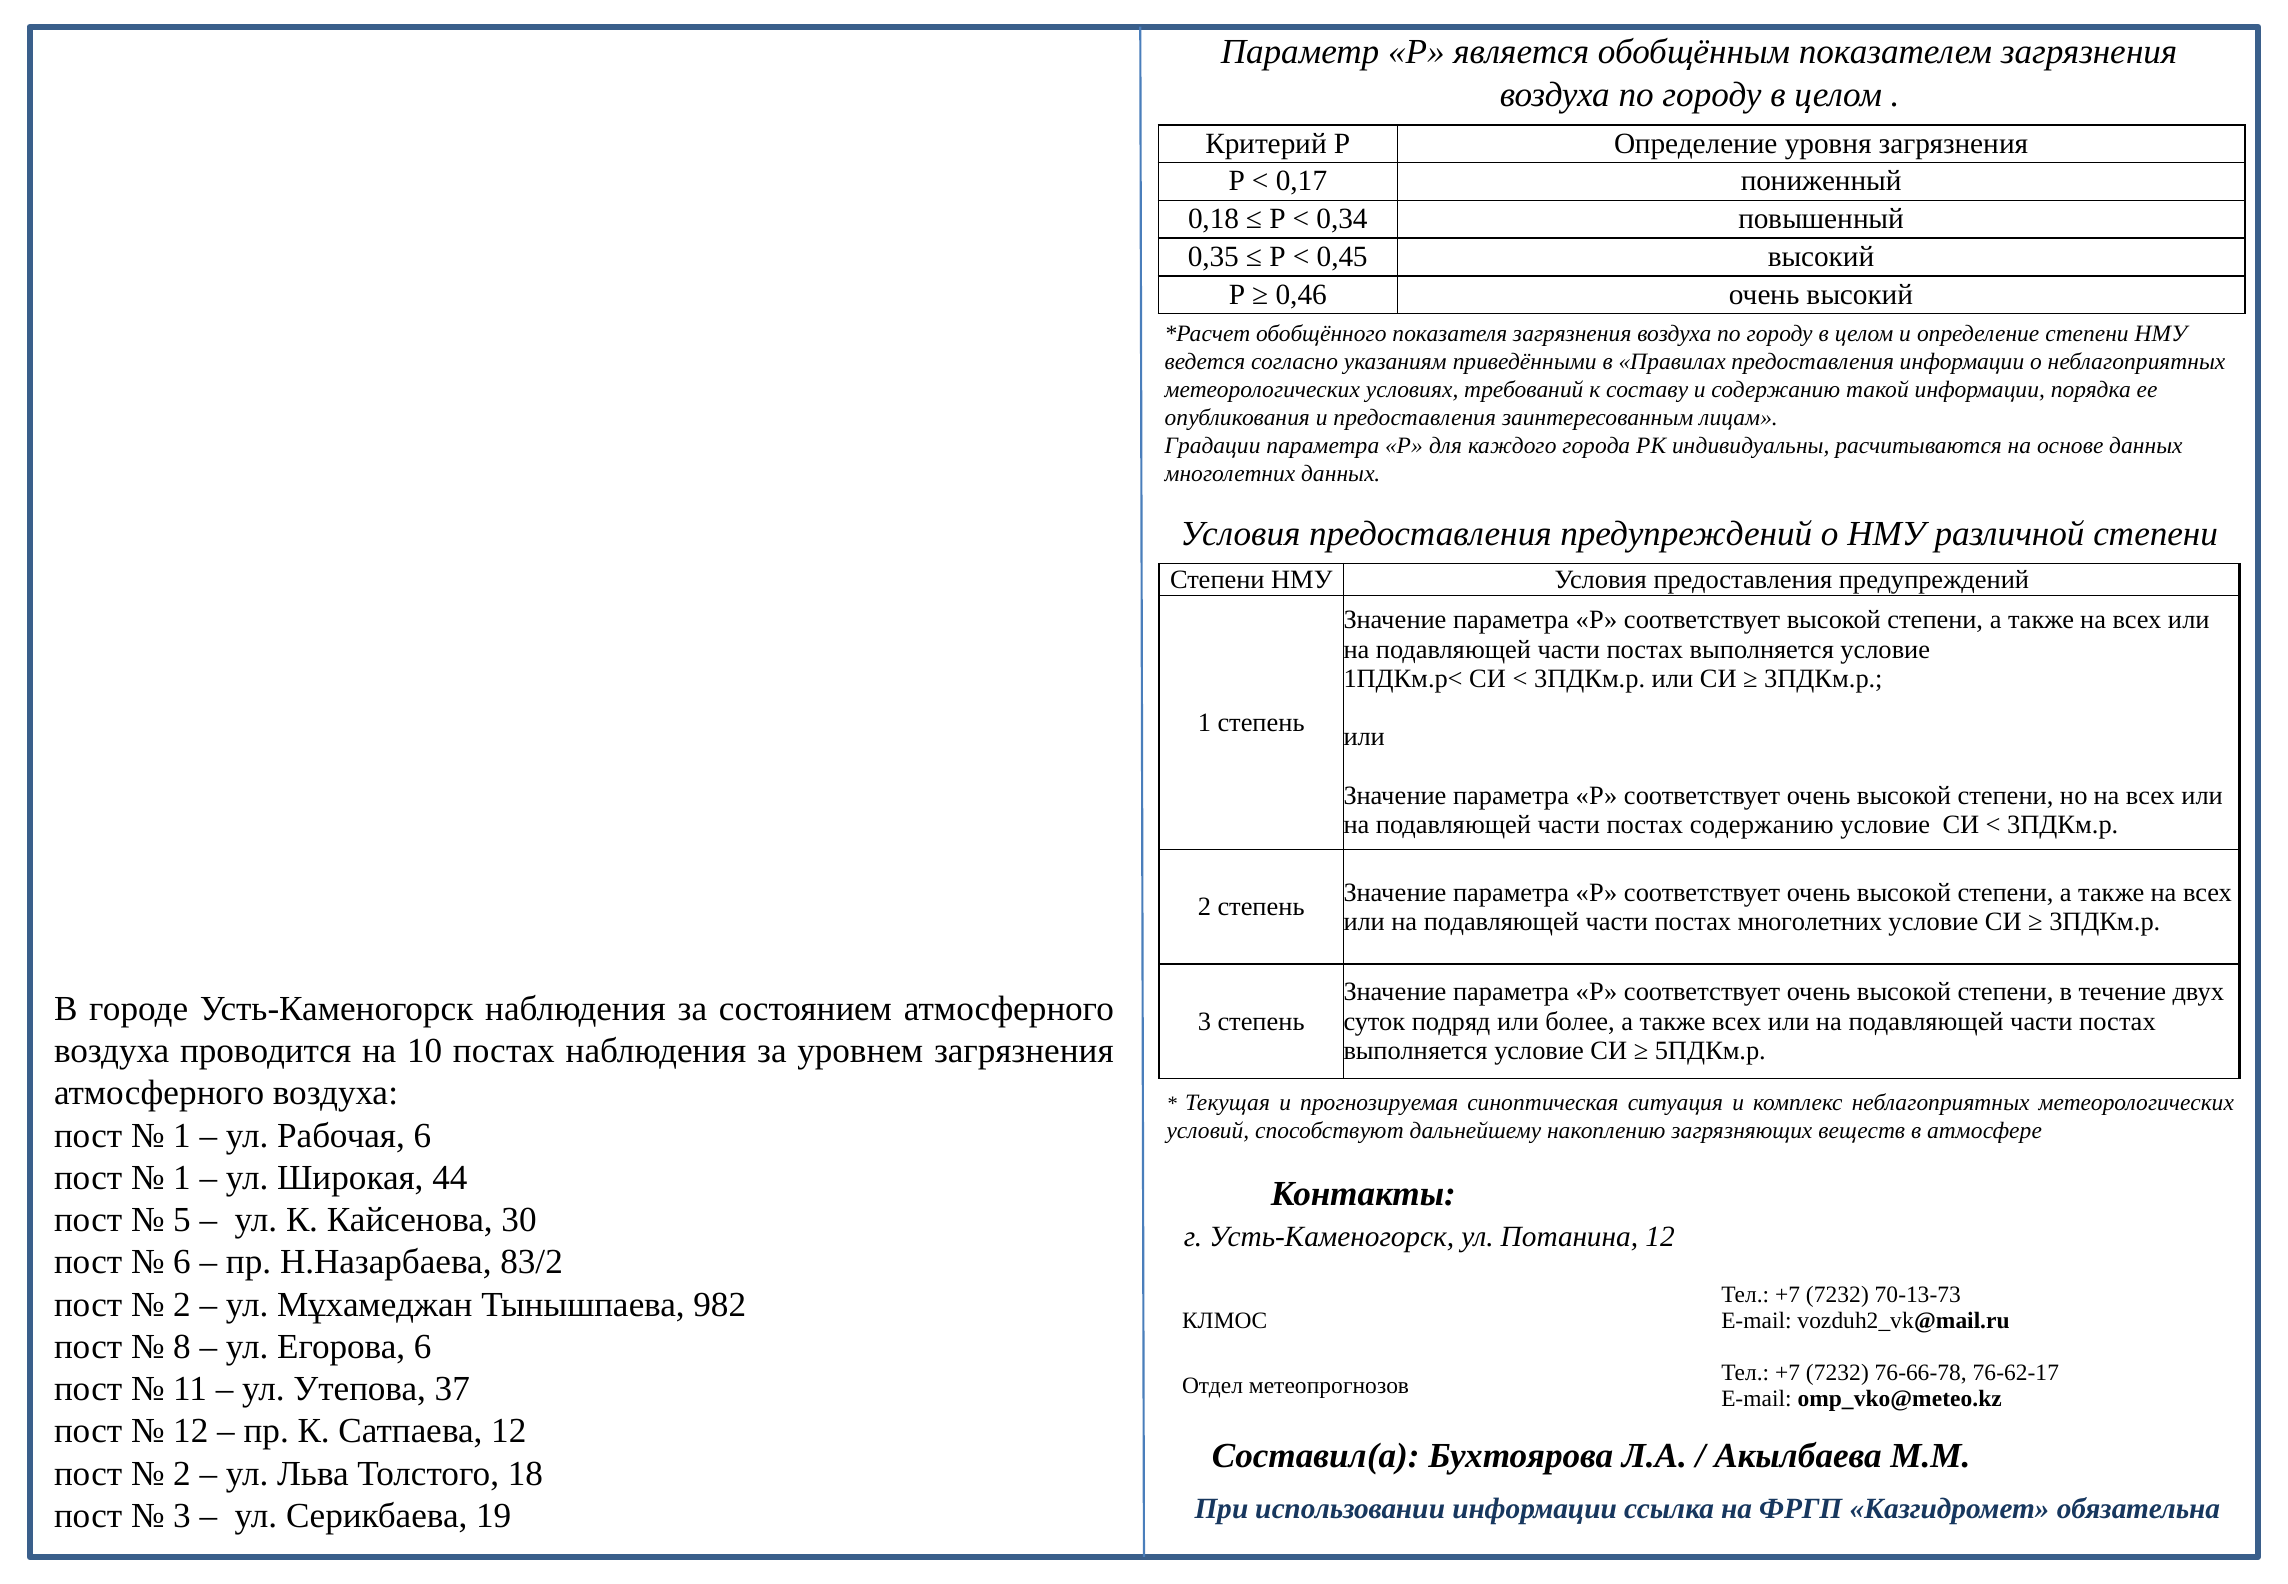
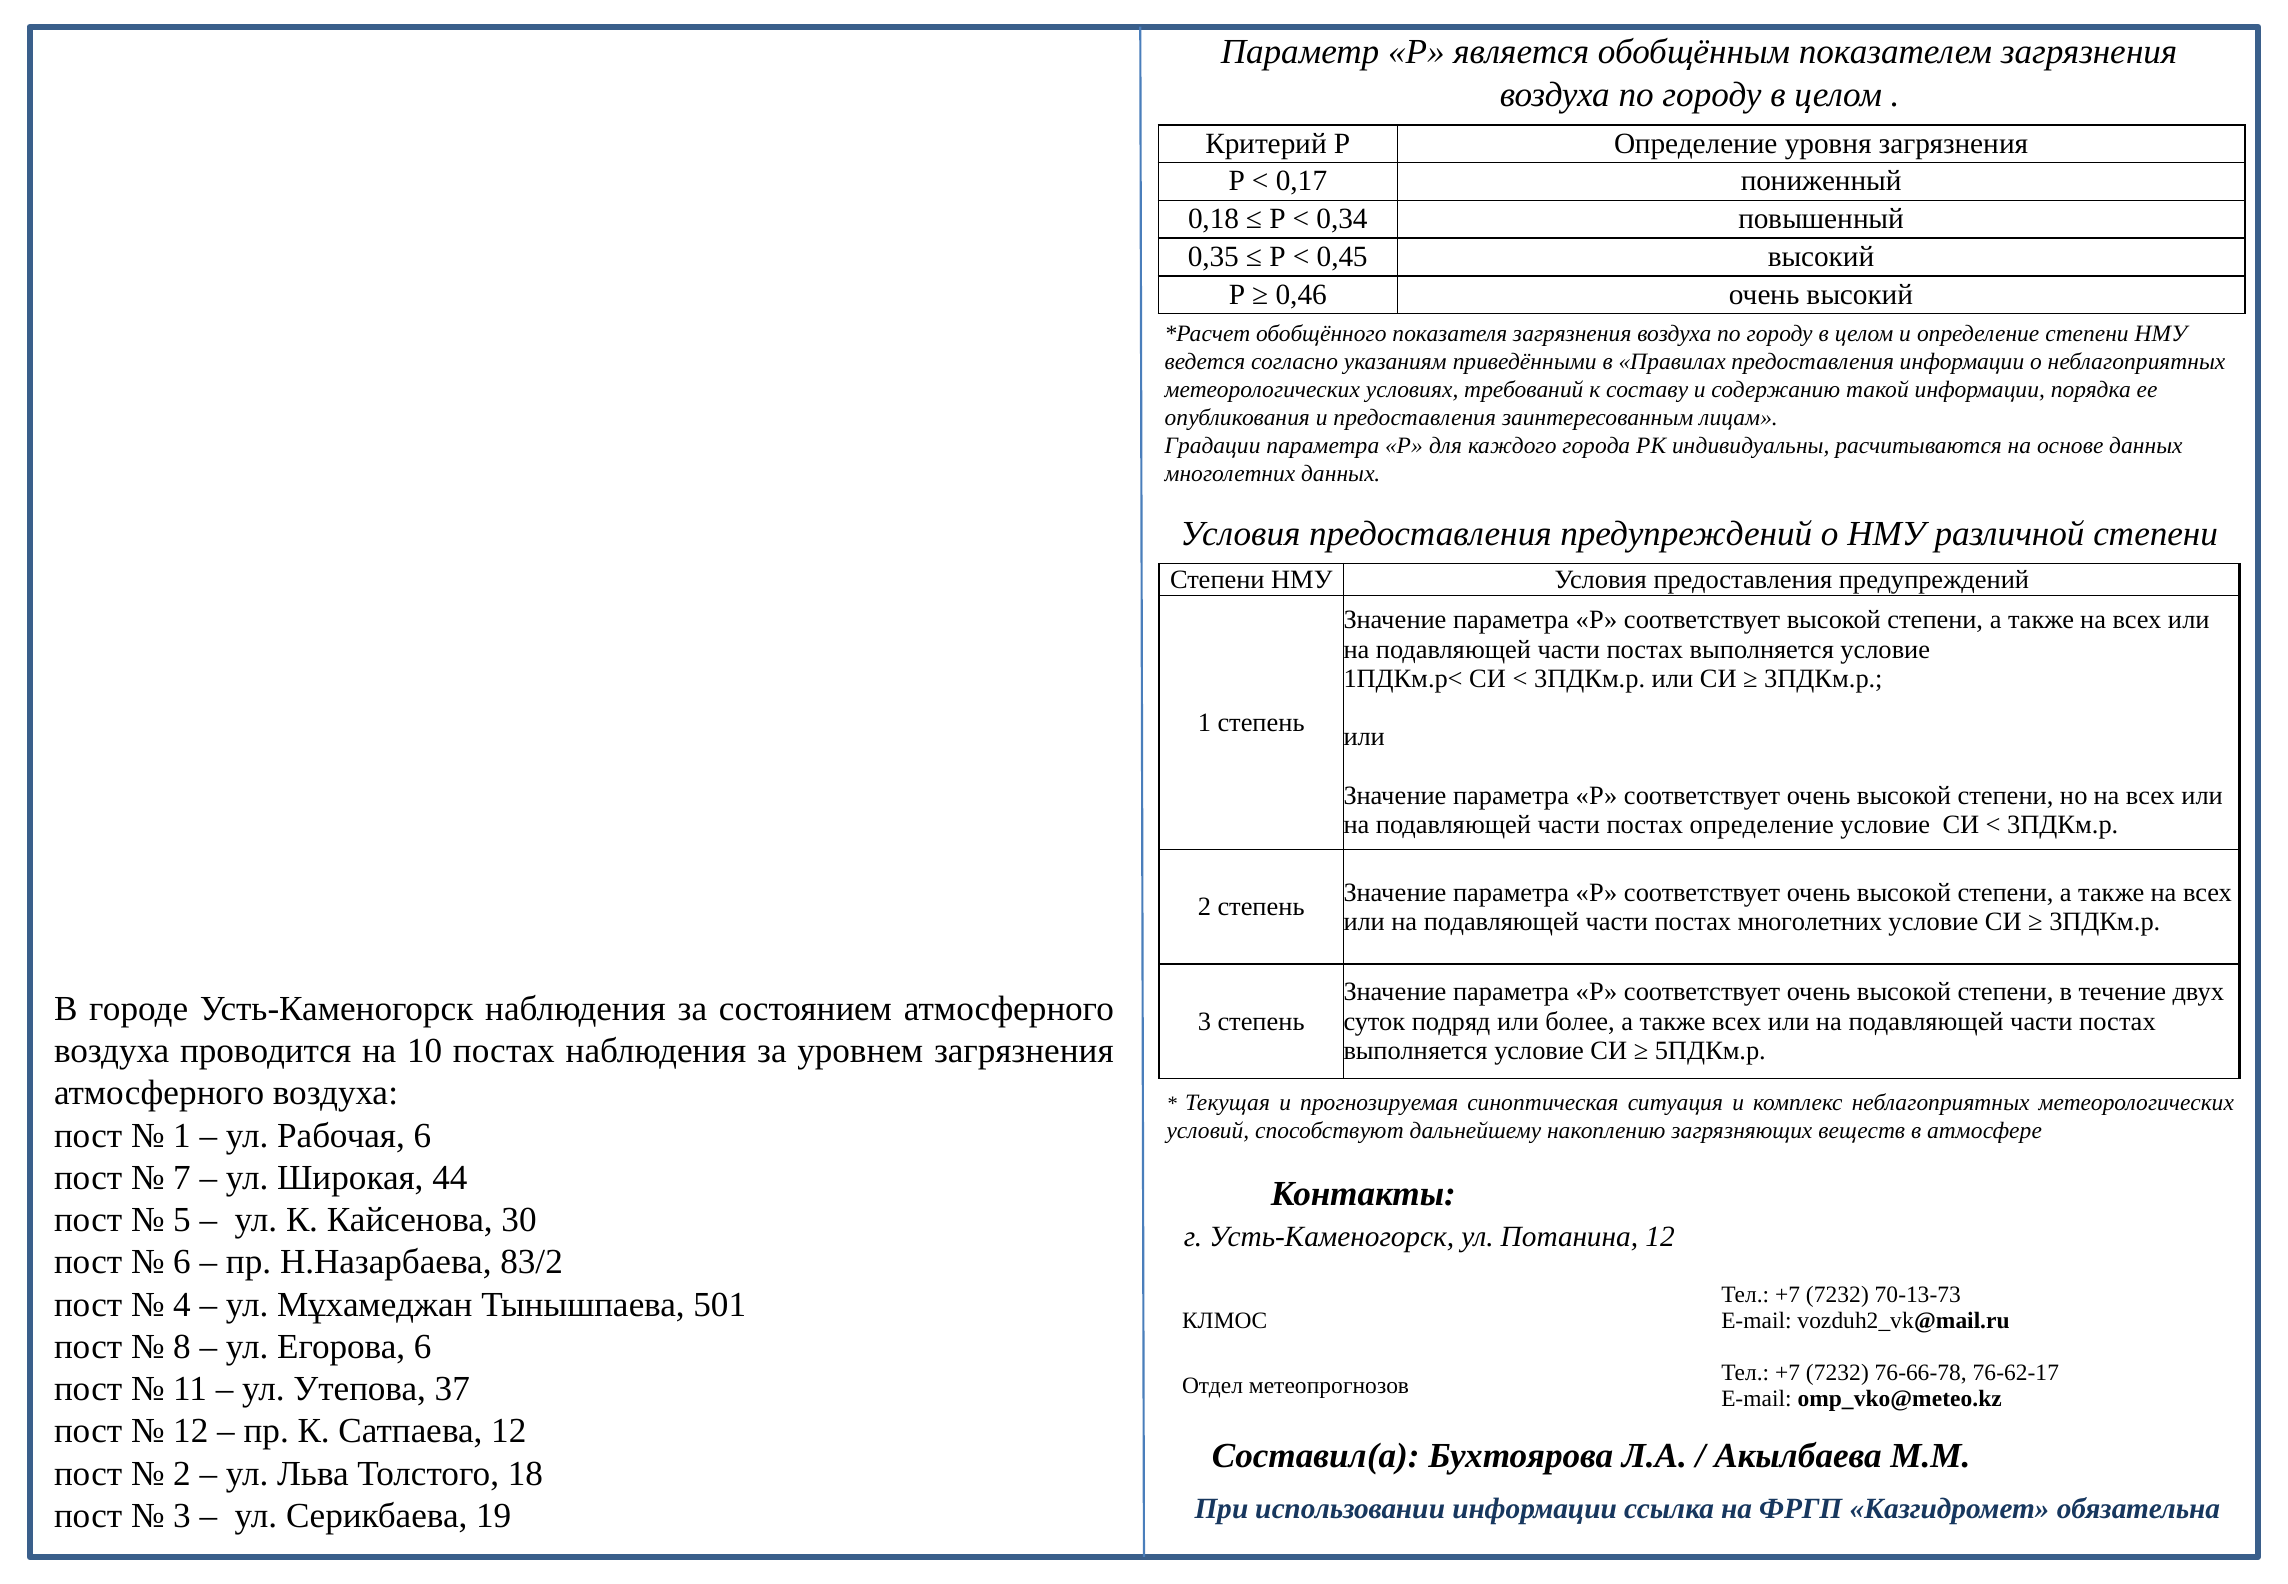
постах содержанию: содержанию -> определение (1762, 825)
1: 1 -> 7 (182, 1178)
2: 2 -> 4 (182, 1304)
982: 982 -> 501 (720, 1304)
